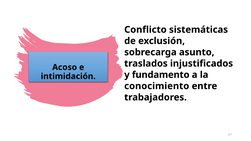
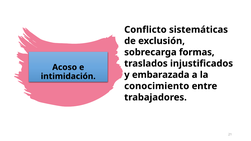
asunto: asunto -> formas (197, 52)
fundamento: fundamento -> embarazada (161, 75)
